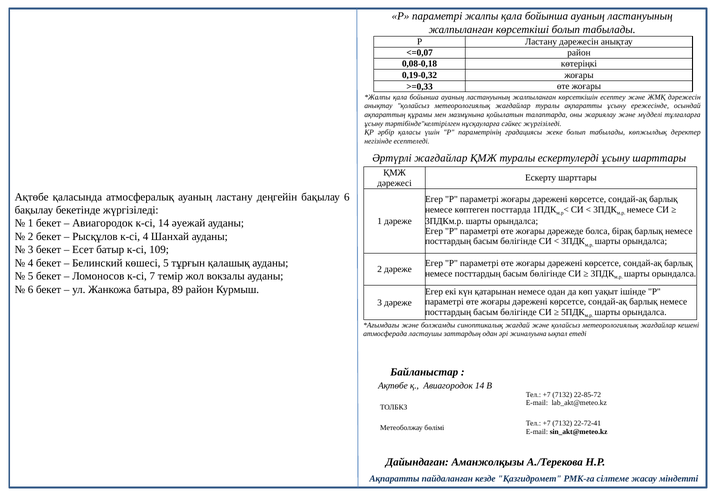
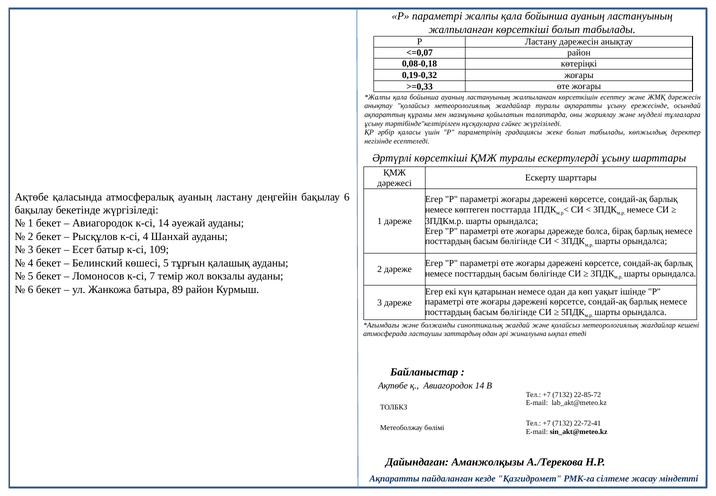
Әртүрлі жағдайлар: жағдайлар -> көрсеткіші (441, 158)
